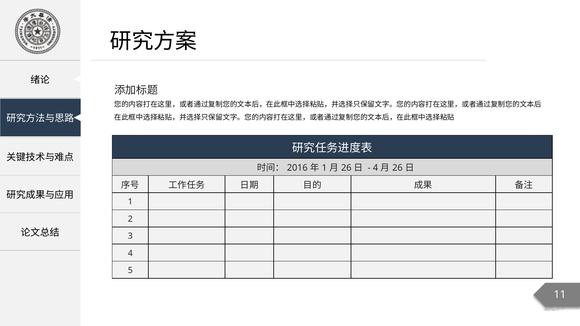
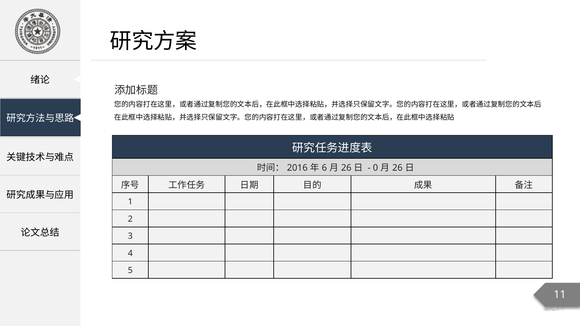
1: 1 -> 6 (324, 168)
4: 4 -> 0 (375, 168)
